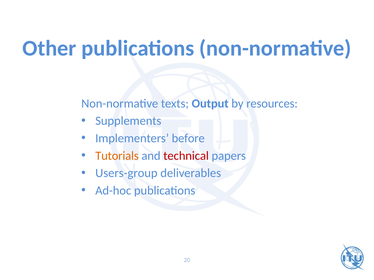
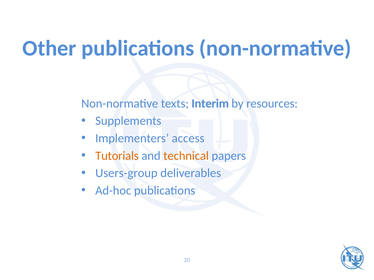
Output: Output -> Interim (210, 104)
before: before -> access (188, 139)
technical colour: red -> orange (186, 156)
